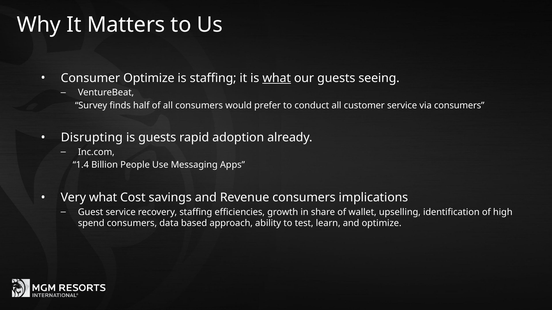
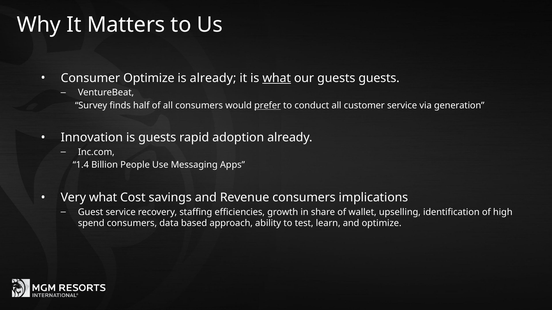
is staffing: staffing -> already (213, 78)
guests seeing: seeing -> guests (379, 78)
prefer underline: none -> present (268, 106)
via consumers: consumers -> generation (459, 106)
Disrupting: Disrupting -> Innovation (92, 138)
